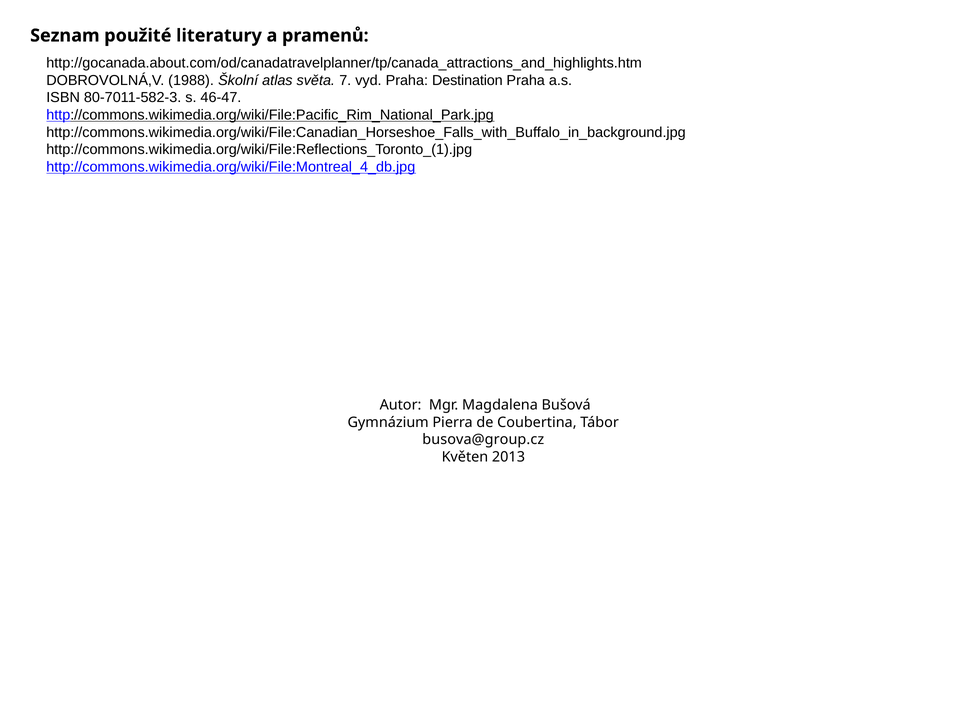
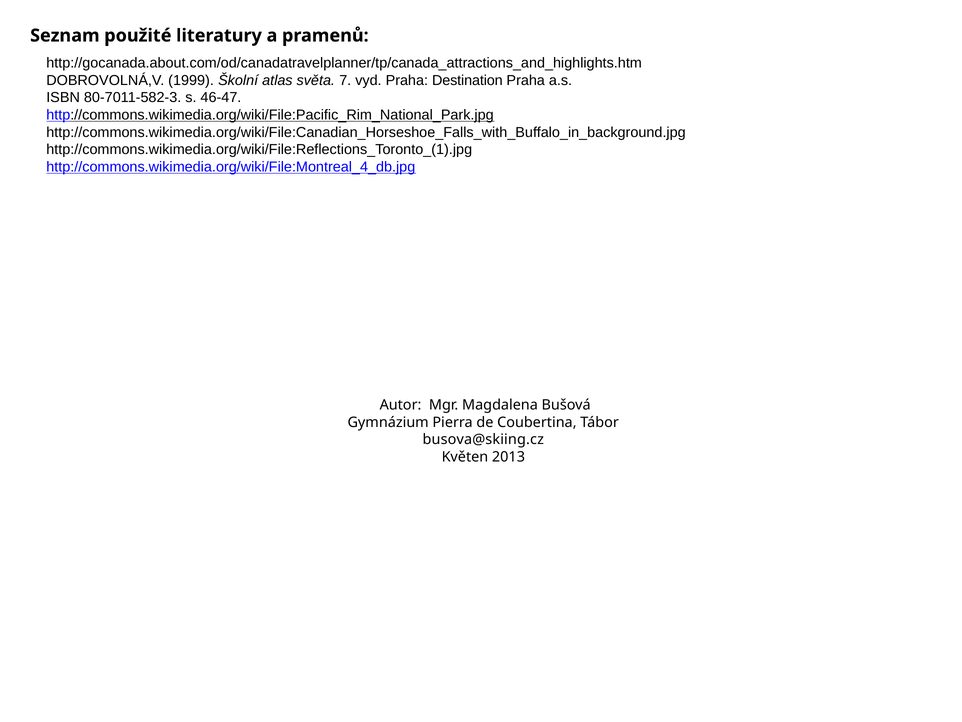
1988: 1988 -> 1999 (191, 80)
busova@group.cz: busova@group.cz -> busova@skiing.cz (483, 439)
